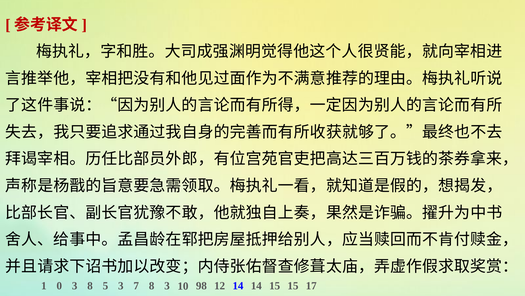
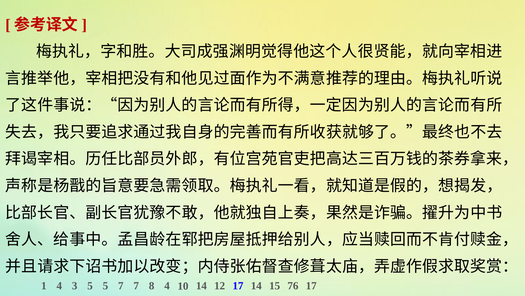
1 0: 0 -> 4 (59, 285)
3 8: 8 -> 5 (90, 285)
5 3: 3 -> 7 (121, 285)
8 3: 3 -> 4 (167, 285)
10 98: 98 -> 14 (201, 285)
12 14: 14 -> 17 (238, 285)
15 15: 15 -> 76 (293, 285)
